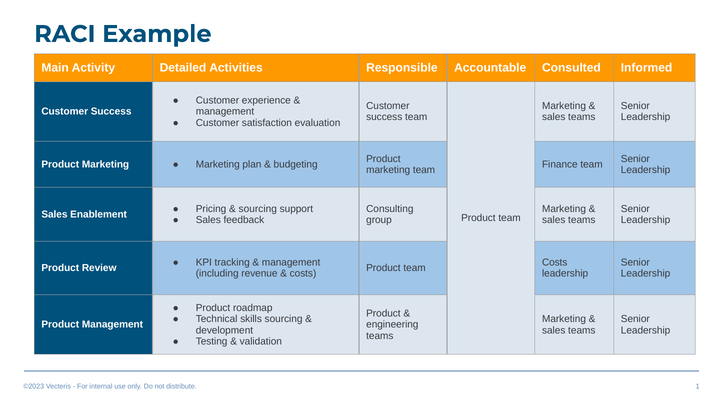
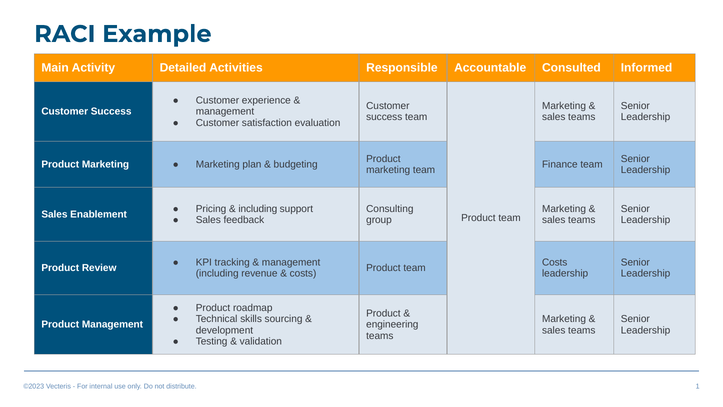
sourcing: sourcing -> including (258, 209)
